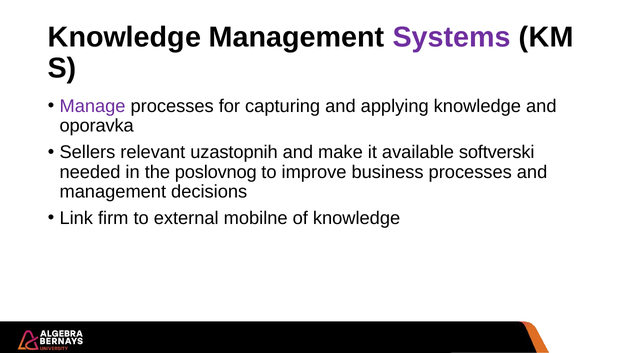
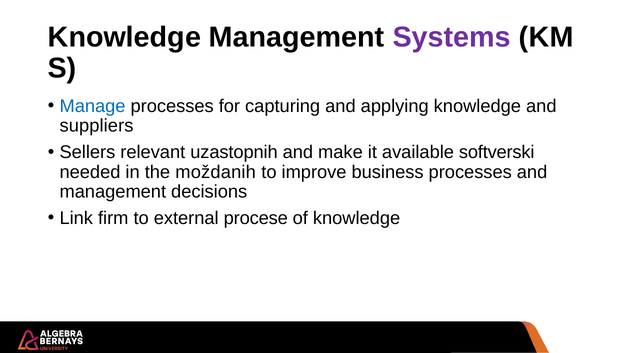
Manage colour: purple -> blue (93, 106)
oporavka: oporavka -> suppliers (97, 126)
poslovnog: poslovnog -> moždanih (216, 172)
mobilne: mobilne -> procese (256, 218)
